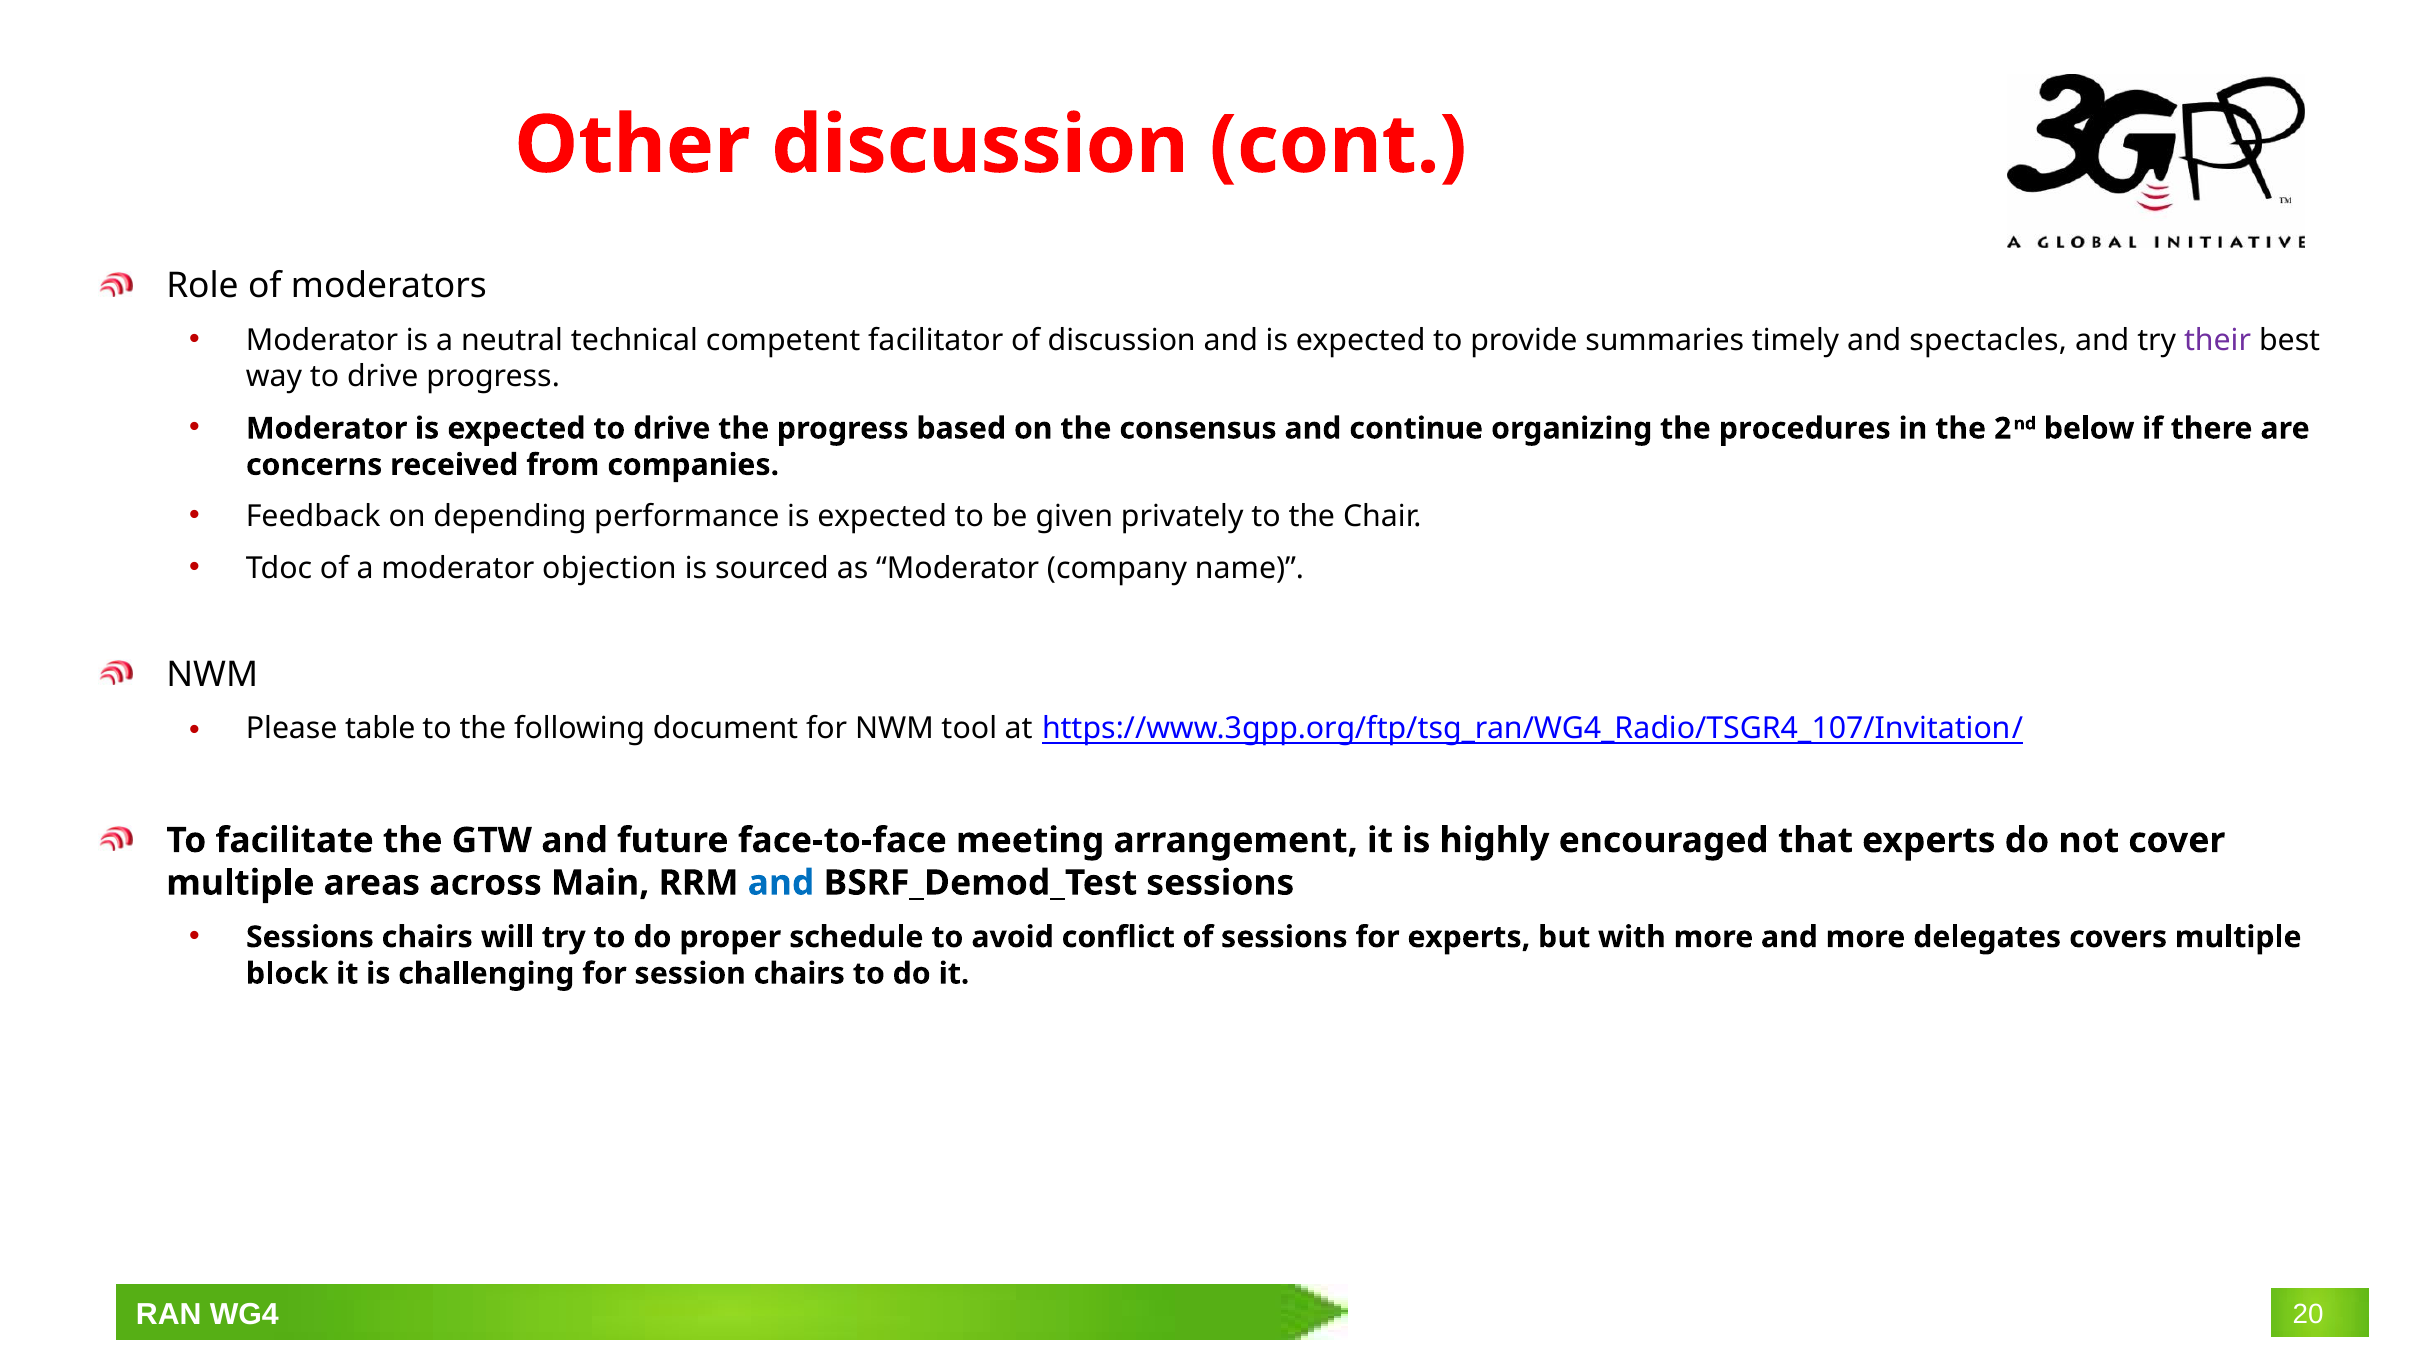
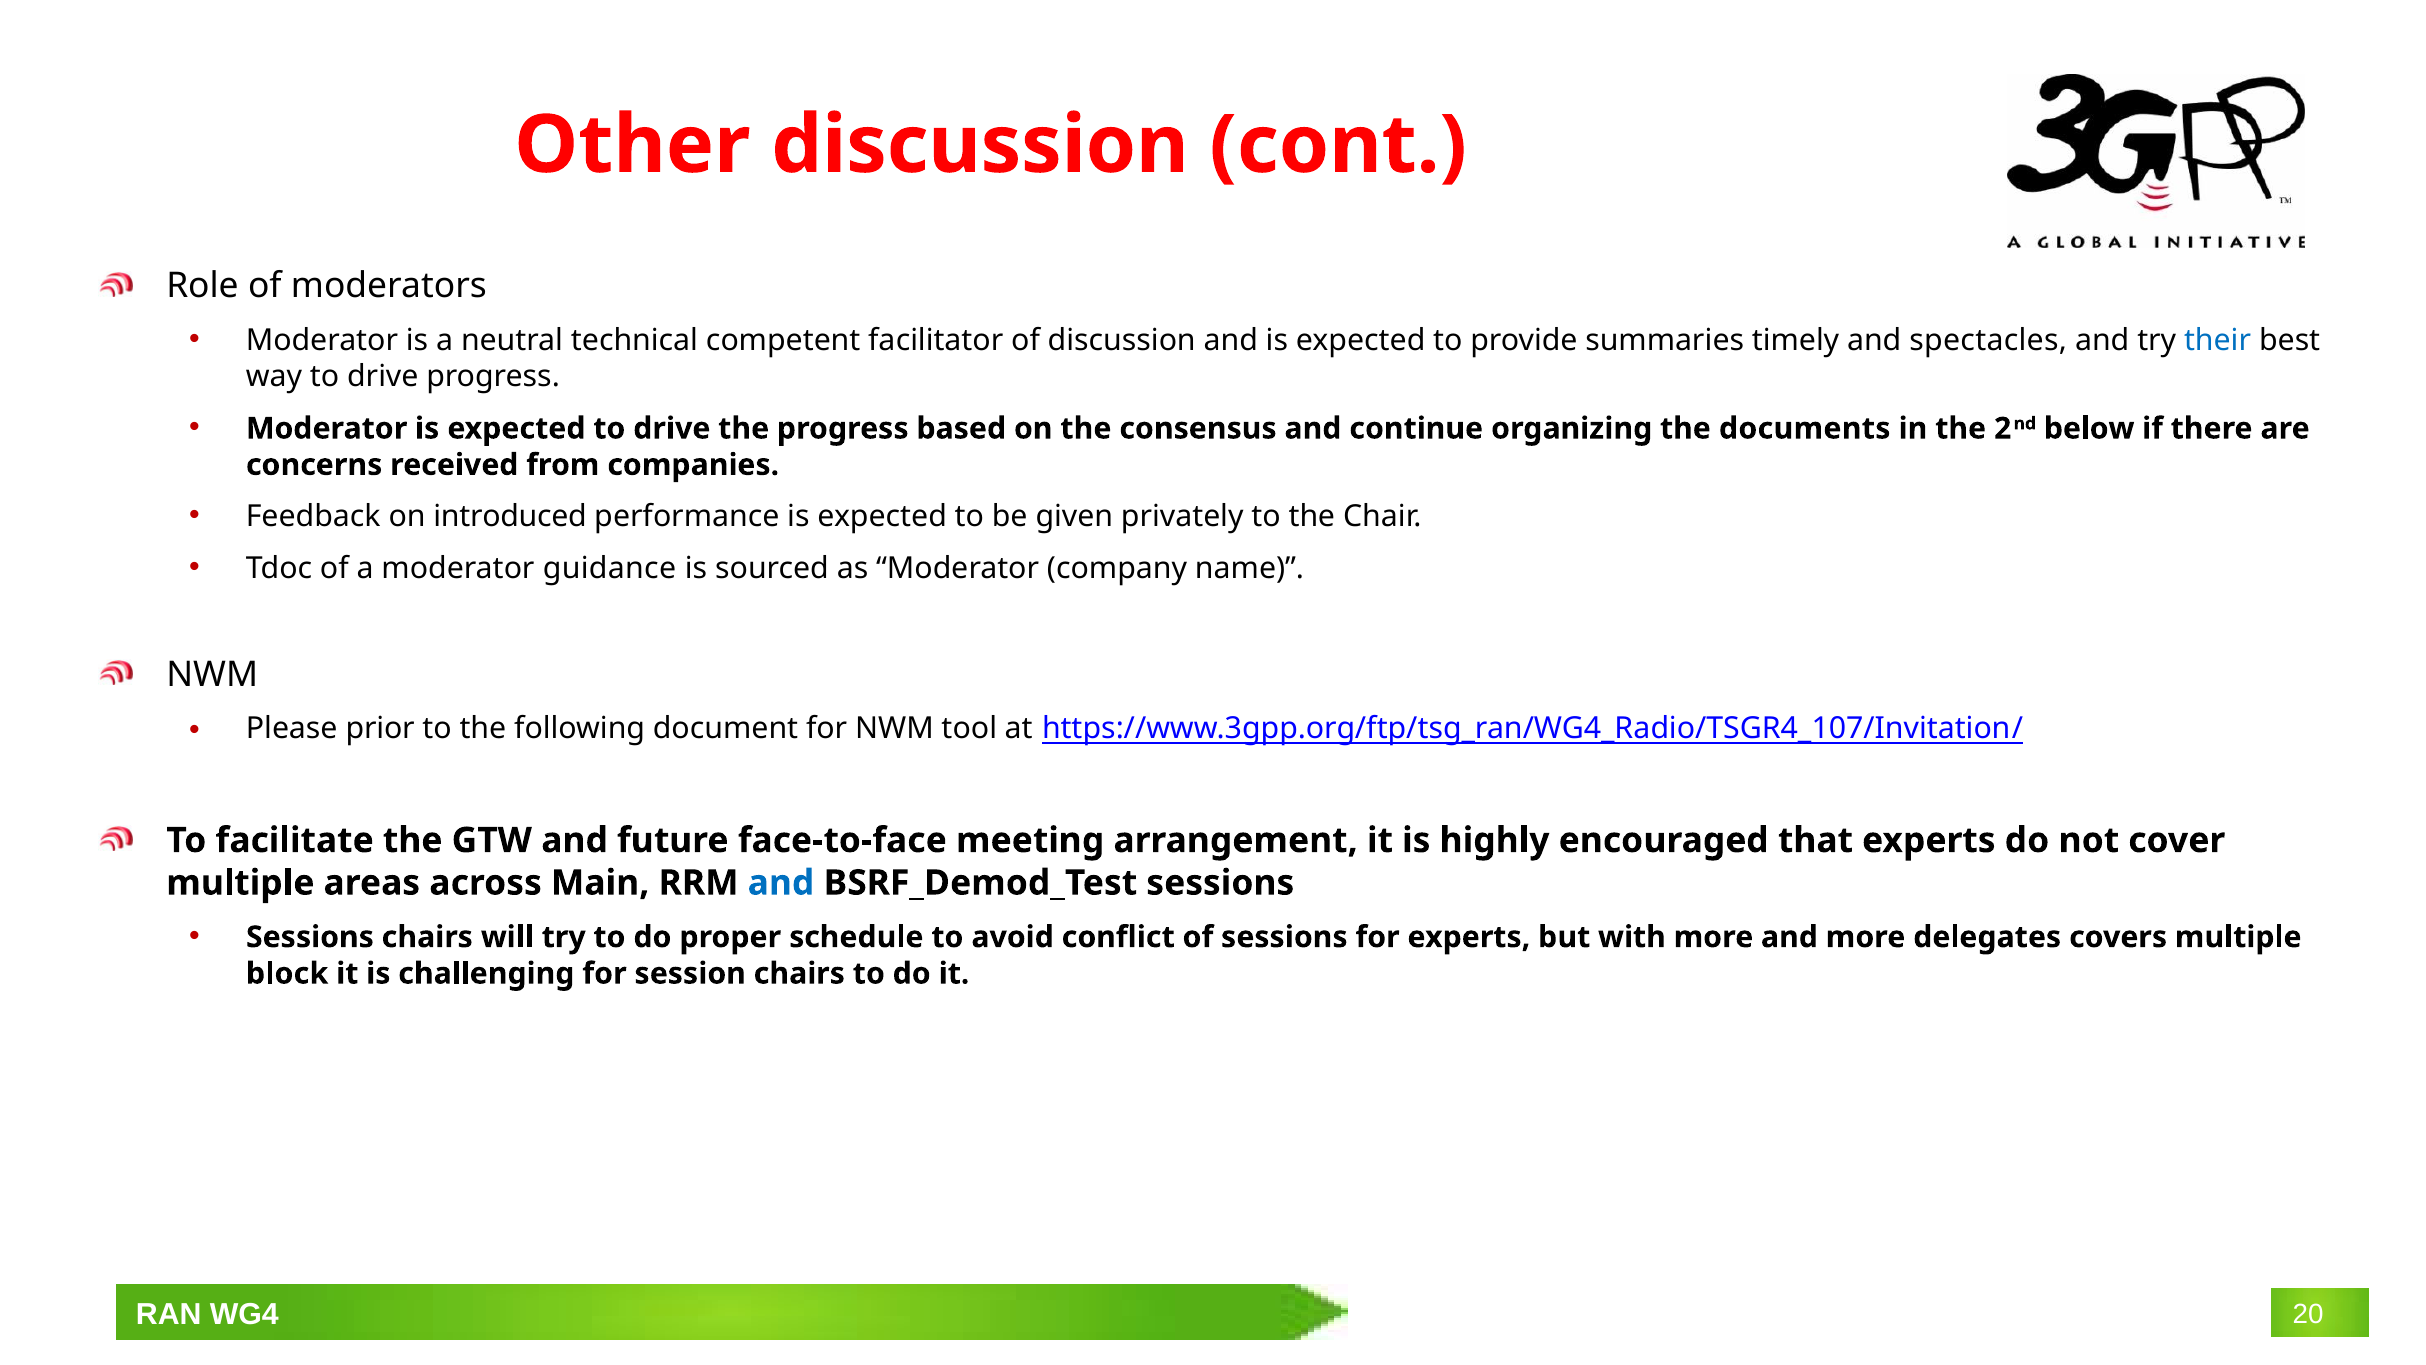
their colour: purple -> blue (2218, 340)
procedures: procedures -> documents (1805, 428)
depending: depending -> introduced (510, 516)
objection: objection -> guidance (609, 568)
table: table -> prior (380, 729)
